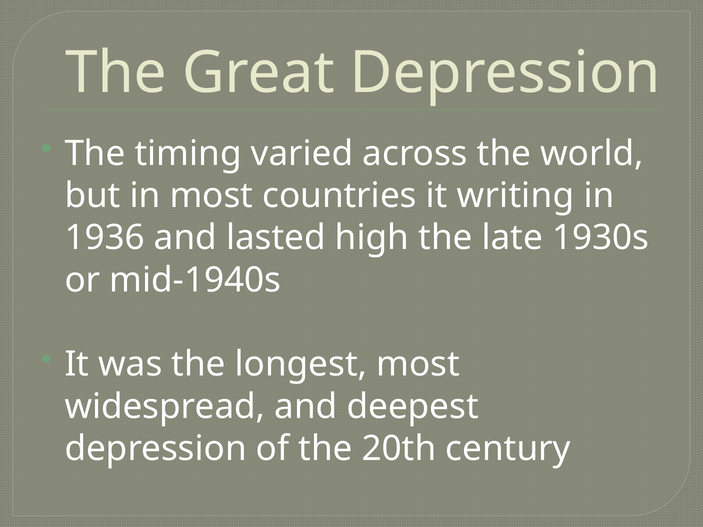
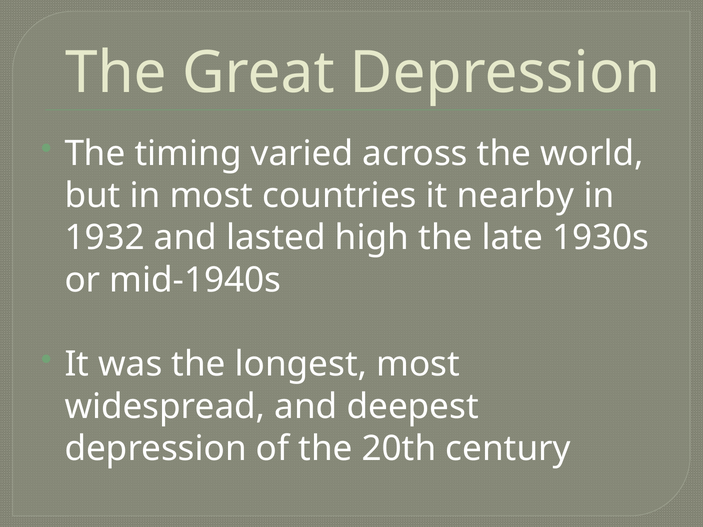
writing: writing -> nearby (515, 196)
1936: 1936 -> 1932 (105, 238)
